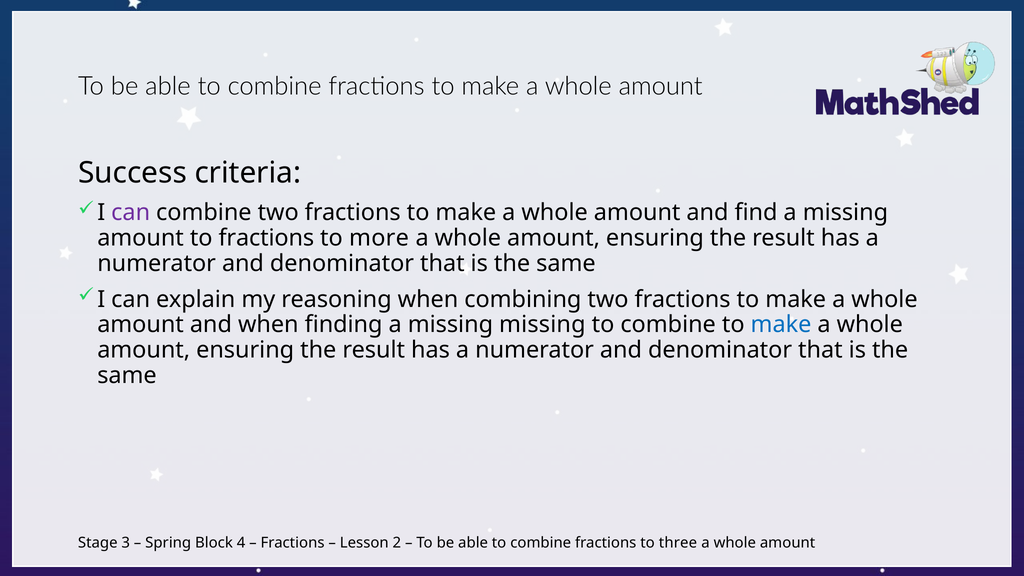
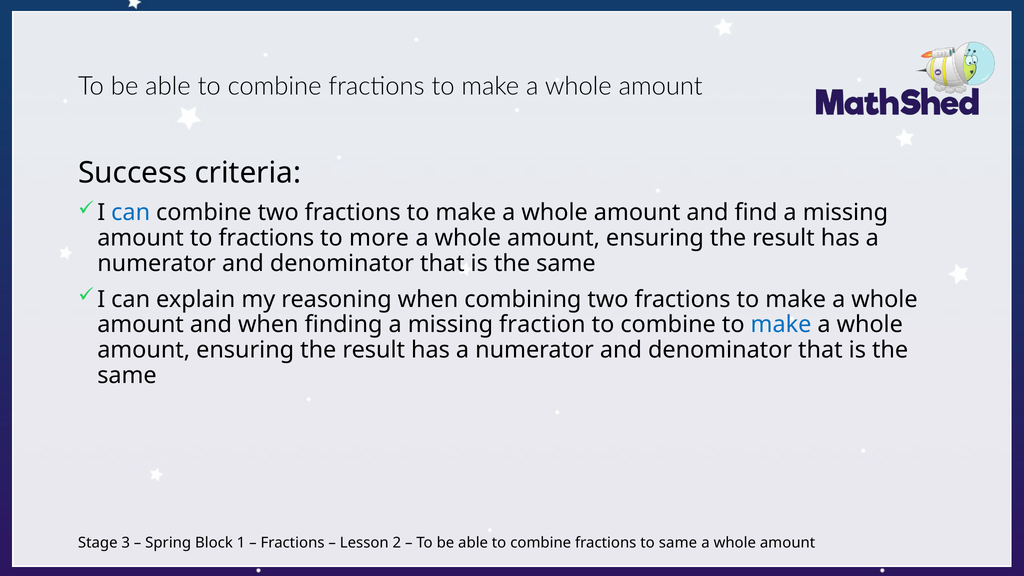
can colour: purple -> blue (131, 213)
missing missing: missing -> fraction (542, 325)
4: 4 -> 1 (241, 543)
to three: three -> same (678, 543)
